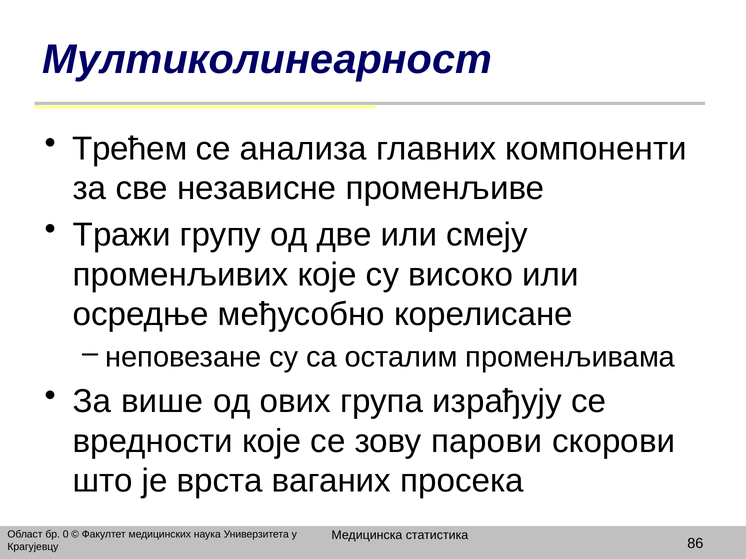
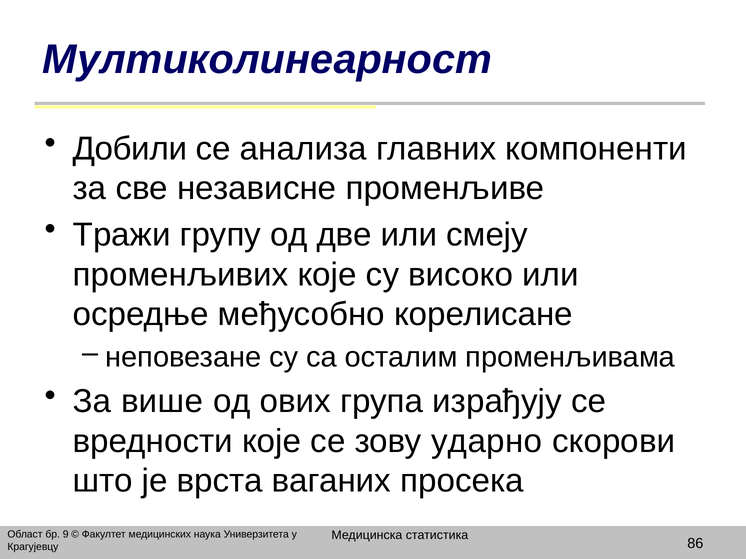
Трећем: Трећем -> Добили (130, 149)
парови: парови -> ударно (487, 442)
0: 0 -> 9 (66, 535)
